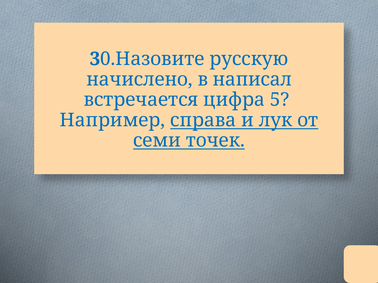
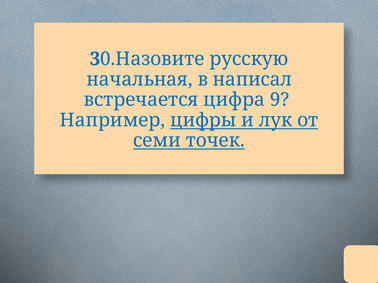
начислено: начислено -> начальная (139, 79)
5: 5 -> 9 (280, 100)
справа: справа -> цифры (203, 120)
